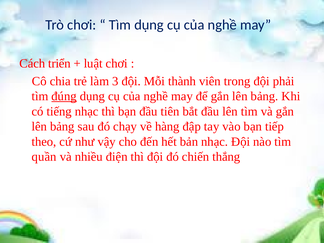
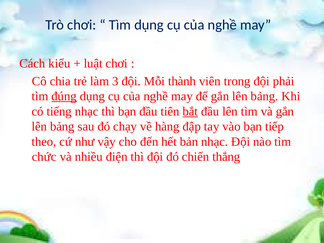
triển: triển -> kiểu (59, 64)
bắt underline: none -> present (190, 111)
quần: quần -> chức (44, 157)
